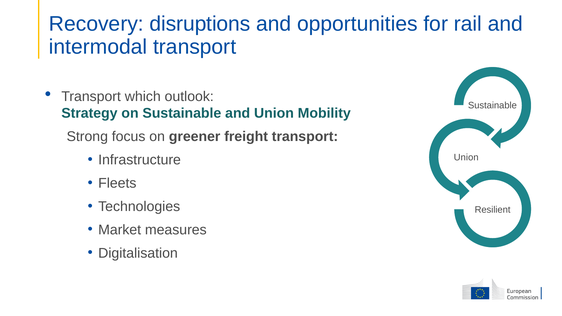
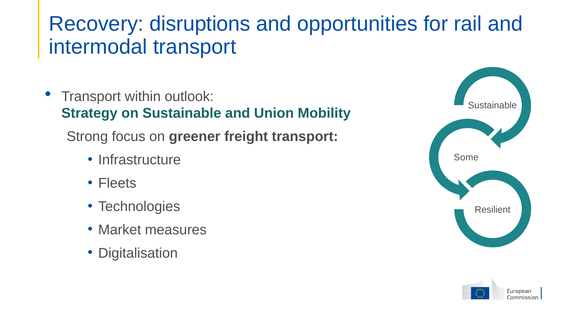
which: which -> within (143, 97)
Union: Union -> Some (466, 158)
